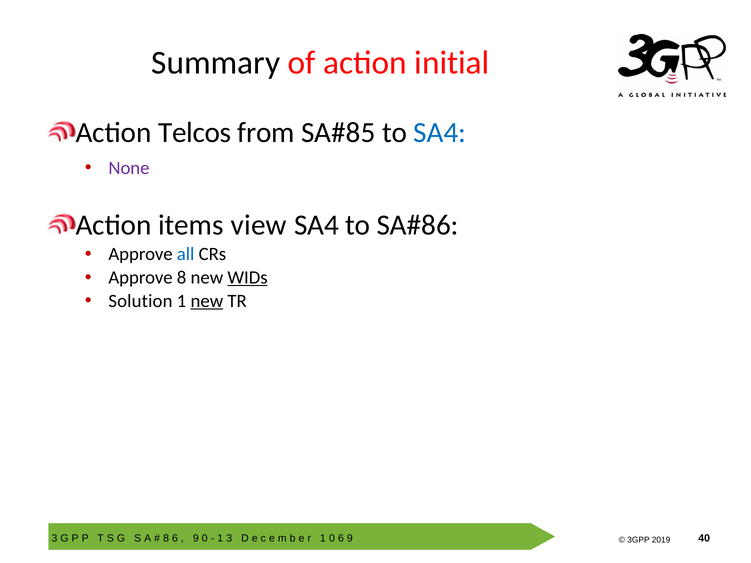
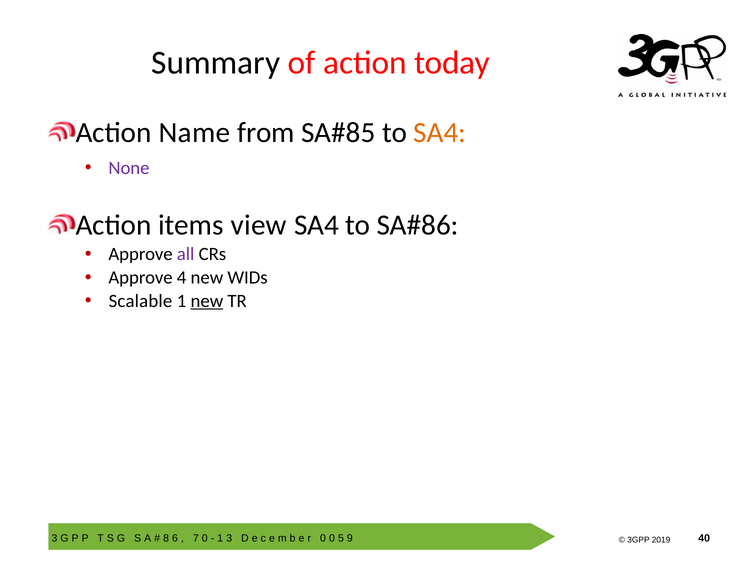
initial: initial -> today (452, 63)
Telcos: Telcos -> Name (194, 133)
SA4 colour: blue -> orange (440, 133)
all colour: blue -> purple (186, 254)
Approve 8: 8 -> 4 (182, 278)
WIDs underline: present -> none (248, 278)
Solution: Solution -> Scalable (140, 301)
9: 9 -> 7 (196, 539)
1: 1 -> 0 (323, 539)
6: 6 -> 5 (341, 539)
